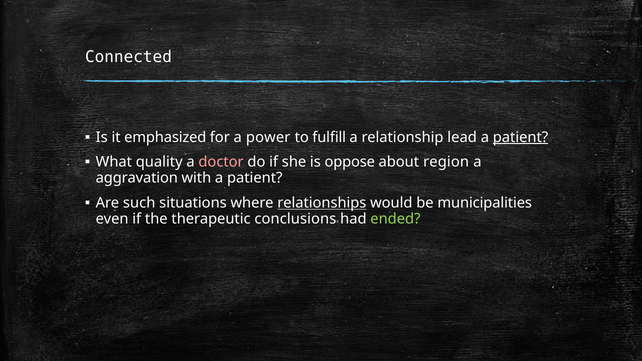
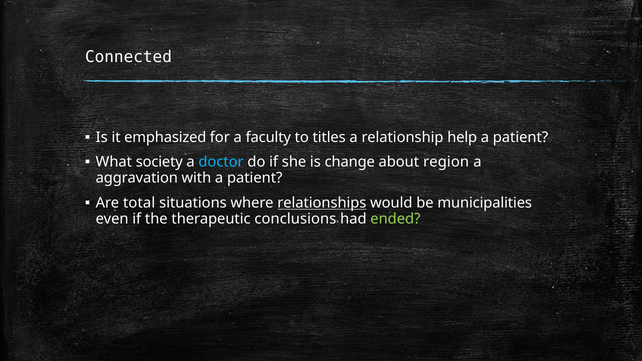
power: power -> faculty (268, 137)
fulﬁll: fulﬁll -> titles (329, 137)
lead: lead -> help (462, 137)
patient underline: present -> none (521, 137)
quality: quality -> society (159, 162)
doctor colour: pink -> light blue (221, 162)
oppose: oppose -> change (350, 162)
such: such -> total (139, 203)
